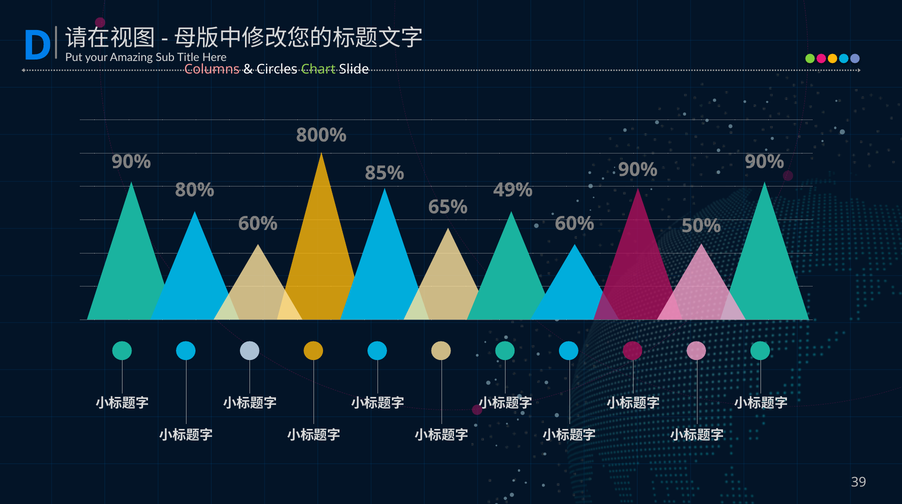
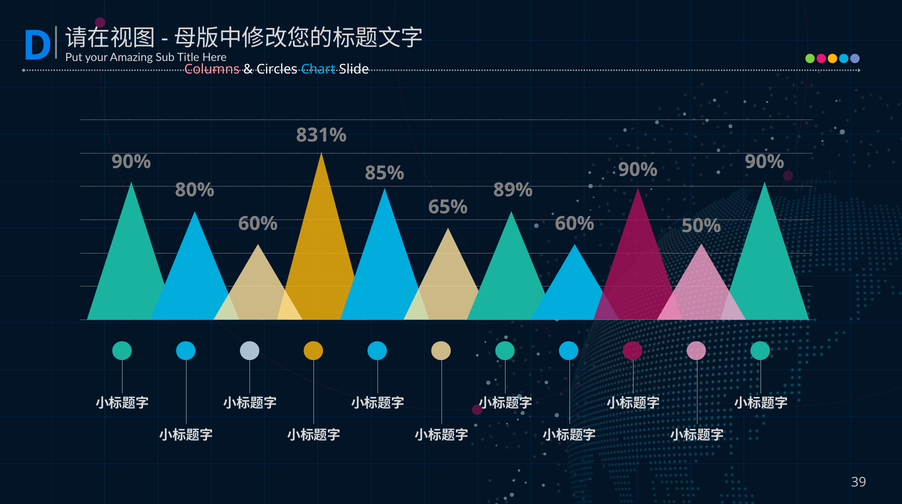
Chart colour: light green -> light blue (318, 69)
800%: 800% -> 831% (321, 135)
49%: 49% -> 89% (513, 190)
